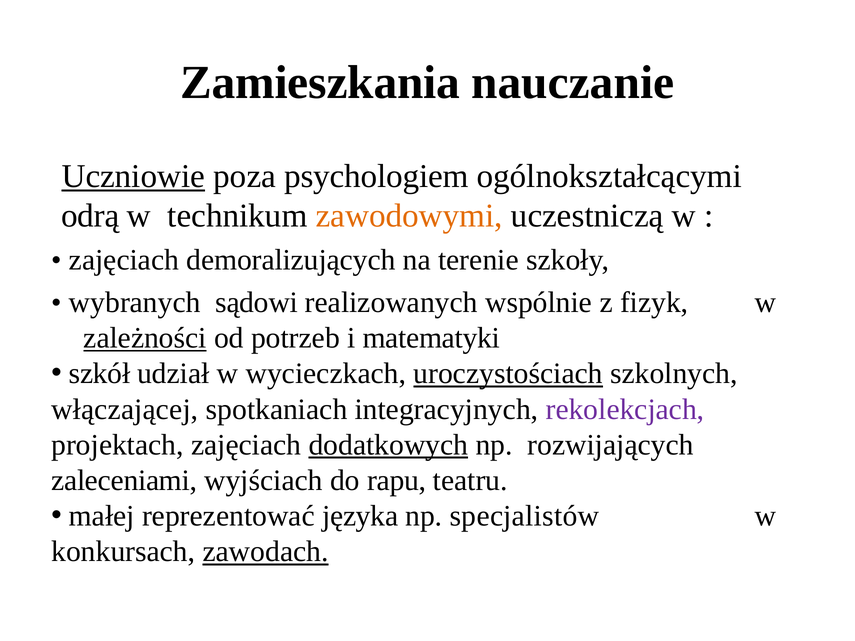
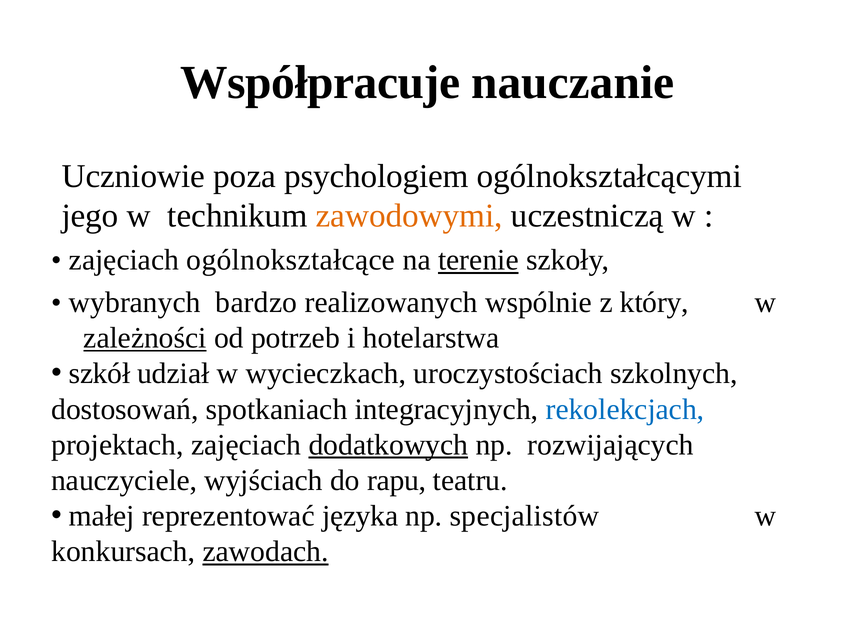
Zamieszkania: Zamieszkania -> Współpracuje (320, 82)
Uczniowie underline: present -> none (133, 176)
odrą: odrą -> jego (90, 216)
demoralizujących: demoralizujących -> ogólnokształcące (291, 260)
terenie underline: none -> present (478, 260)
sądowi: sądowi -> bardzo (256, 303)
fizyk: fizyk -> który (654, 303)
matematyki: matematyki -> hotelarstwa (431, 338)
uroczystościach underline: present -> none (508, 374)
włączającej: włączającej -> dostosowań (125, 409)
rekolekcjach colour: purple -> blue (625, 409)
zaleceniami: zaleceniami -> nauczyciele (124, 481)
